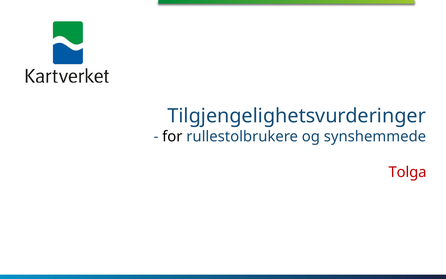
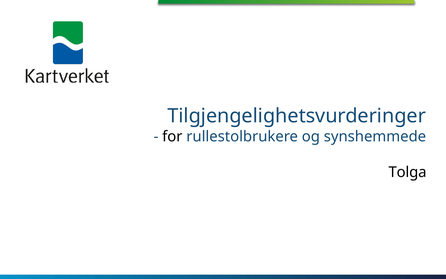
Tolga colour: red -> black (408, 172)
